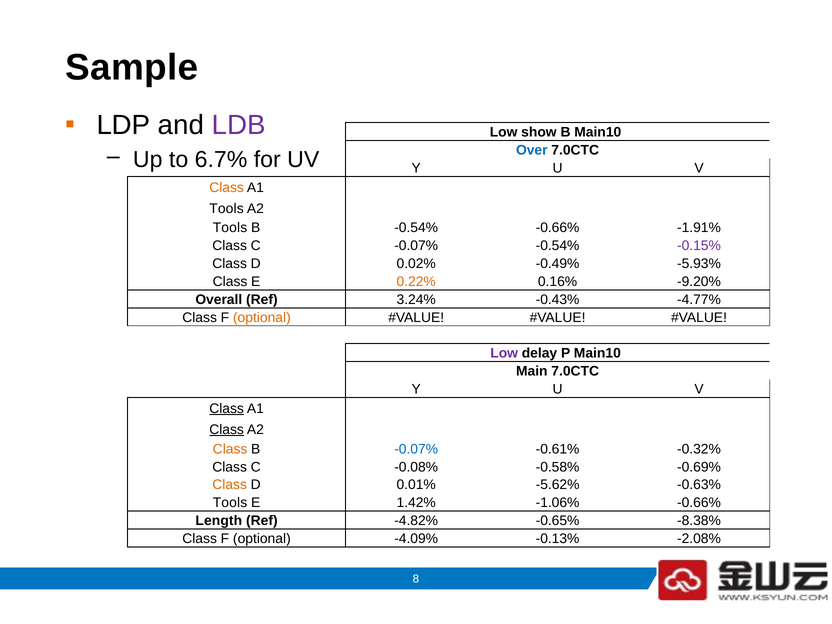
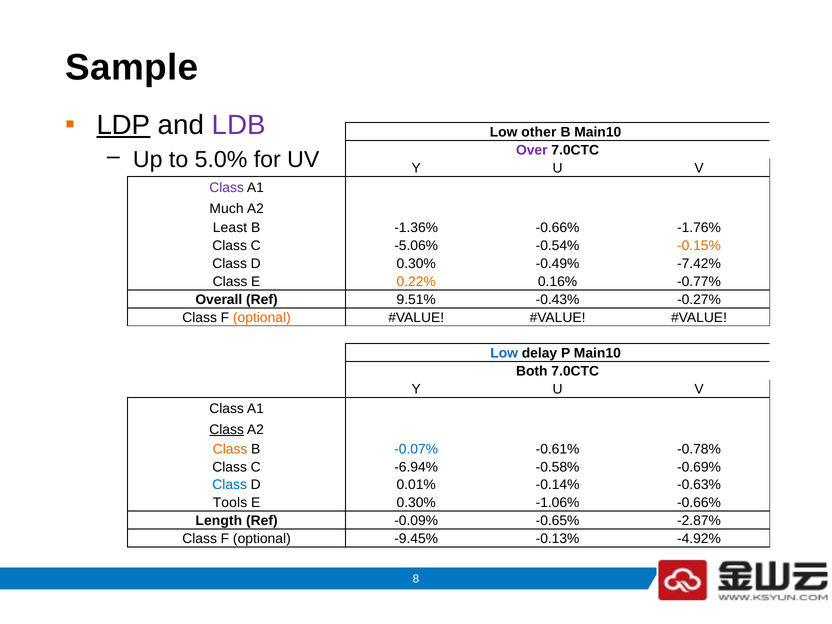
LDP underline: none -> present (124, 125)
show: show -> other (539, 132)
Over colour: blue -> purple (532, 150)
6.7%: 6.7% -> 5.0% (221, 160)
Class colour: orange -> purple (227, 187)
Tools: Tools -> Much (227, 208)
Tools: Tools -> Least (230, 228)
B -0.54%: -0.54% -> -1.36% (416, 228)
-1.91%: -1.91% -> -1.76% (699, 228)
C -0.07%: -0.07% -> -5.06% (416, 246)
-0.15% colour: purple -> orange (699, 246)
D 0.02%: 0.02% -> 0.30% (416, 264)
-5.93%: -5.93% -> -7.42% (699, 264)
-9.20%: -9.20% -> -0.77% (699, 282)
3.24%: 3.24% -> 9.51% (416, 300)
-4.77%: -4.77% -> -0.27% (699, 300)
Low colour: purple -> blue (504, 353)
Main: Main -> Both (532, 371)
Class underline: present -> none (227, 409)
-0.32%: -0.32% -> -0.78% (699, 449)
-0.08%: -0.08% -> -6.94% (416, 467)
Class colour: orange -> blue (230, 485)
-5.62%: -5.62% -> -0.14% (558, 485)
E 1.42%: 1.42% -> 0.30% (416, 503)
-4.82%: -4.82% -> -0.09% (416, 521)
-8.38%: -8.38% -> -2.87% (699, 521)
-4.09%: -4.09% -> -9.45% (416, 539)
-2.08%: -2.08% -> -4.92% (699, 539)
